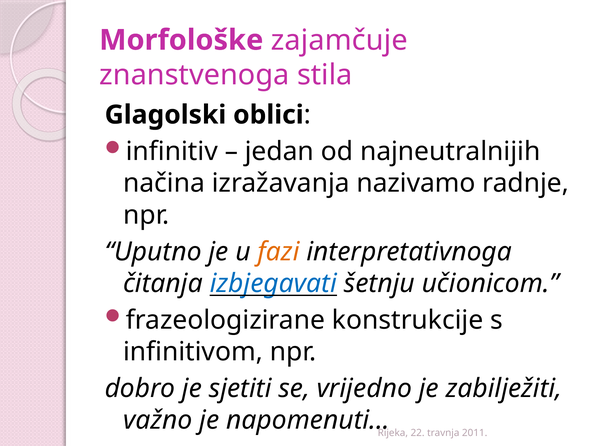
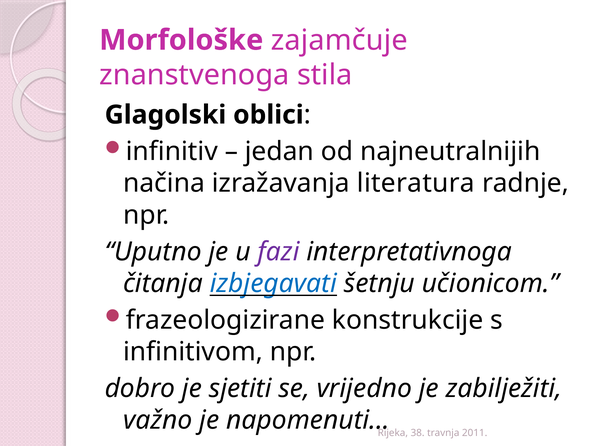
nazivamo: nazivamo -> literatura (416, 183)
fazi colour: orange -> purple (279, 252)
22: 22 -> 38 (418, 433)
